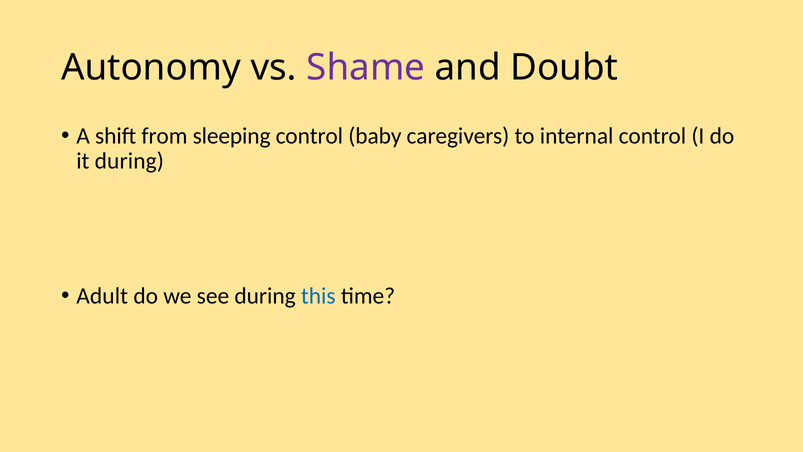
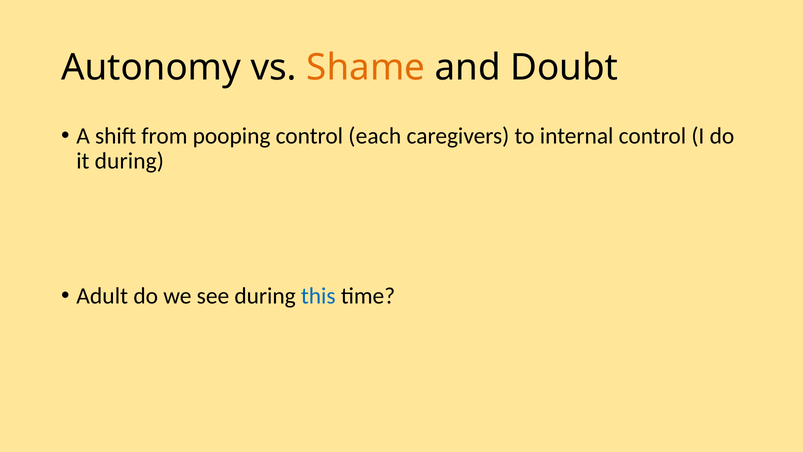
Shame colour: purple -> orange (366, 67)
sleeping: sleeping -> pooping (232, 136)
baby: baby -> each (375, 136)
